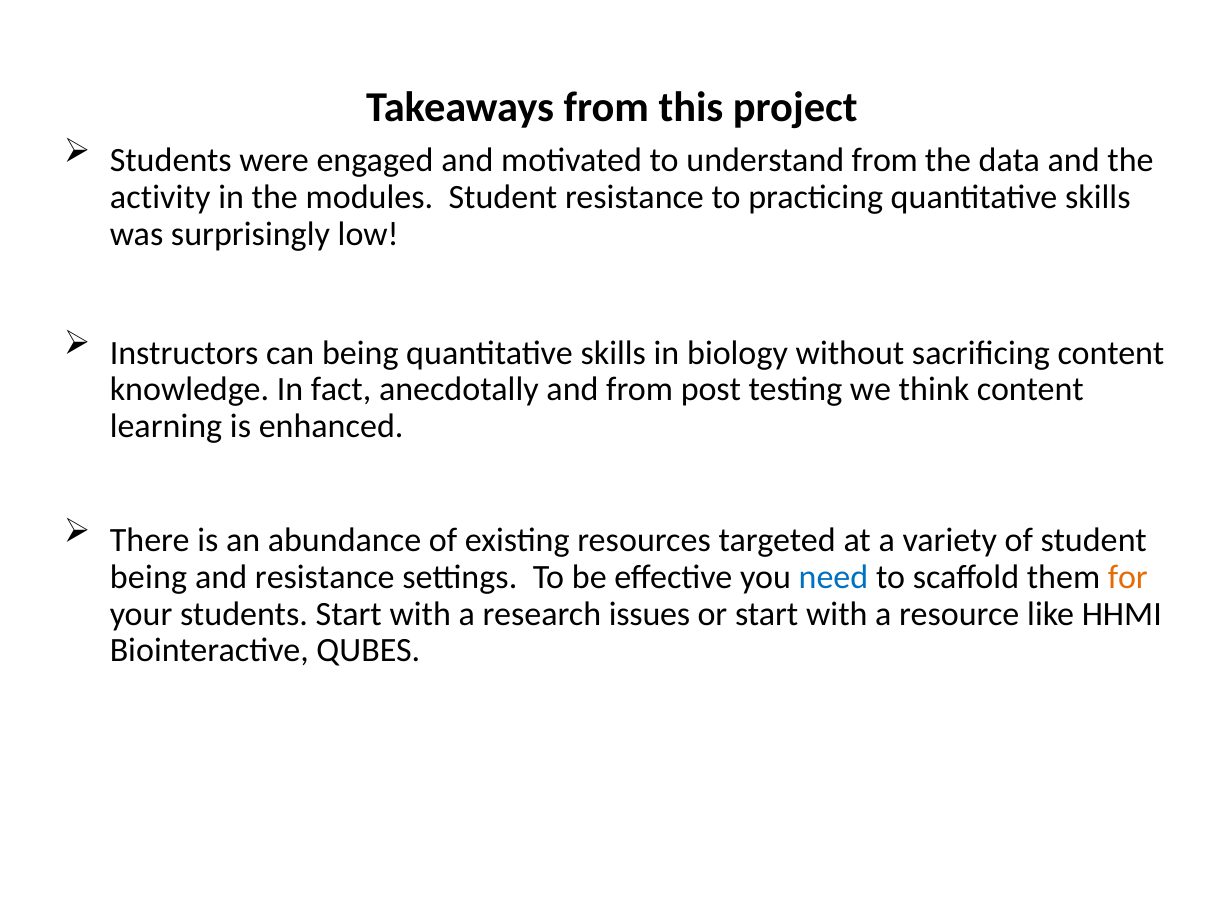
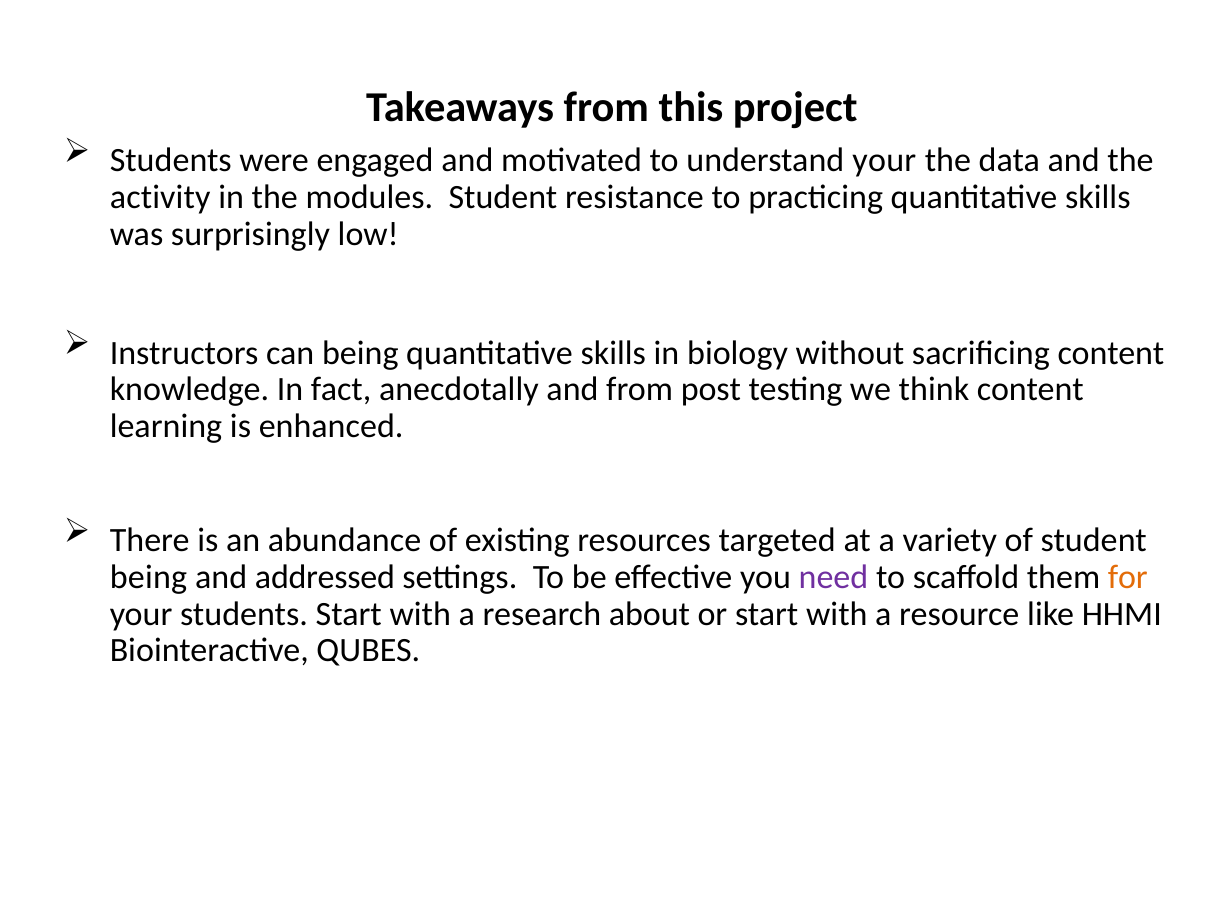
understand from: from -> your (884, 161)
and resistance: resistance -> addressed (325, 577)
need colour: blue -> purple (833, 577)
issues: issues -> about (649, 614)
